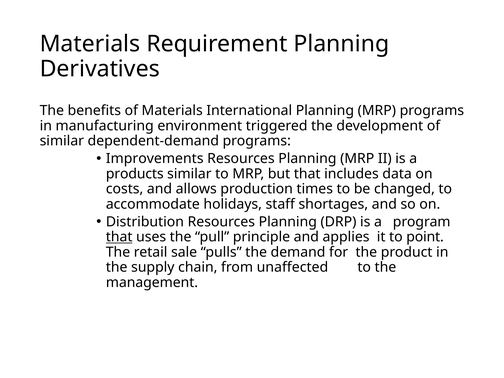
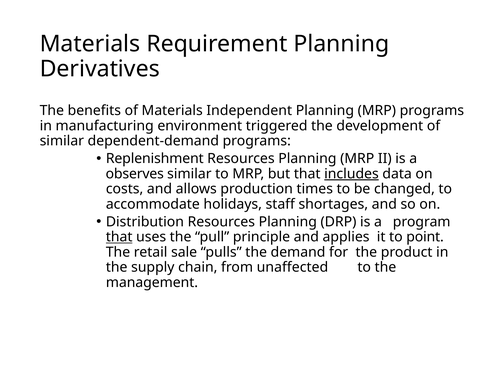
International: International -> Independent (249, 111)
Improvements: Improvements -> Replenishment (155, 159)
products: products -> observes (135, 174)
includes underline: none -> present (351, 174)
